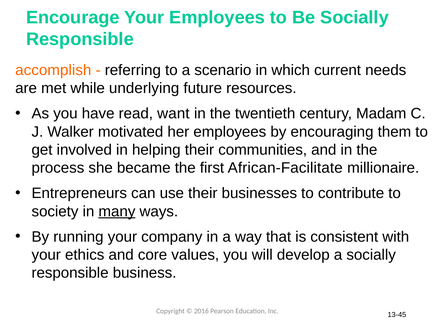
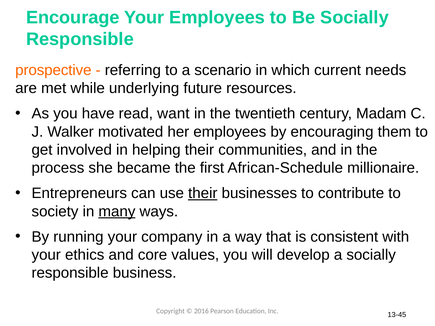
accomplish: accomplish -> prospective (53, 70)
African-Facilitate: African-Facilitate -> African-Schedule (285, 168)
their underline: none -> present (203, 193)
